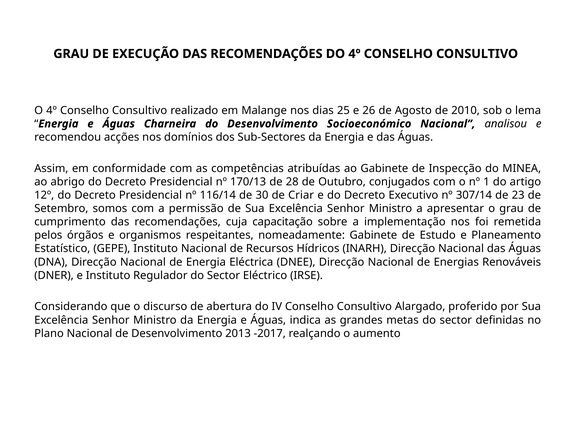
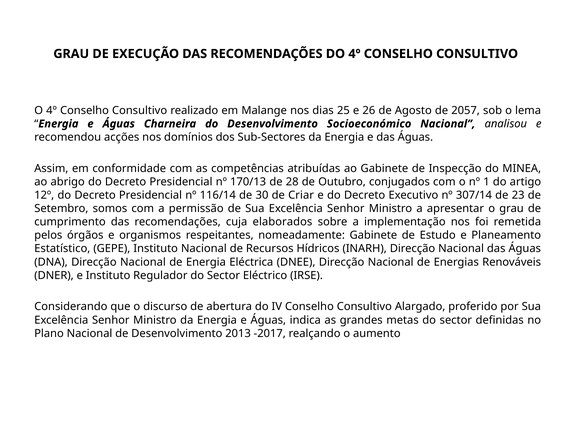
2010: 2010 -> 2057 (466, 110)
capacitação: capacitação -> elaborados (282, 222)
